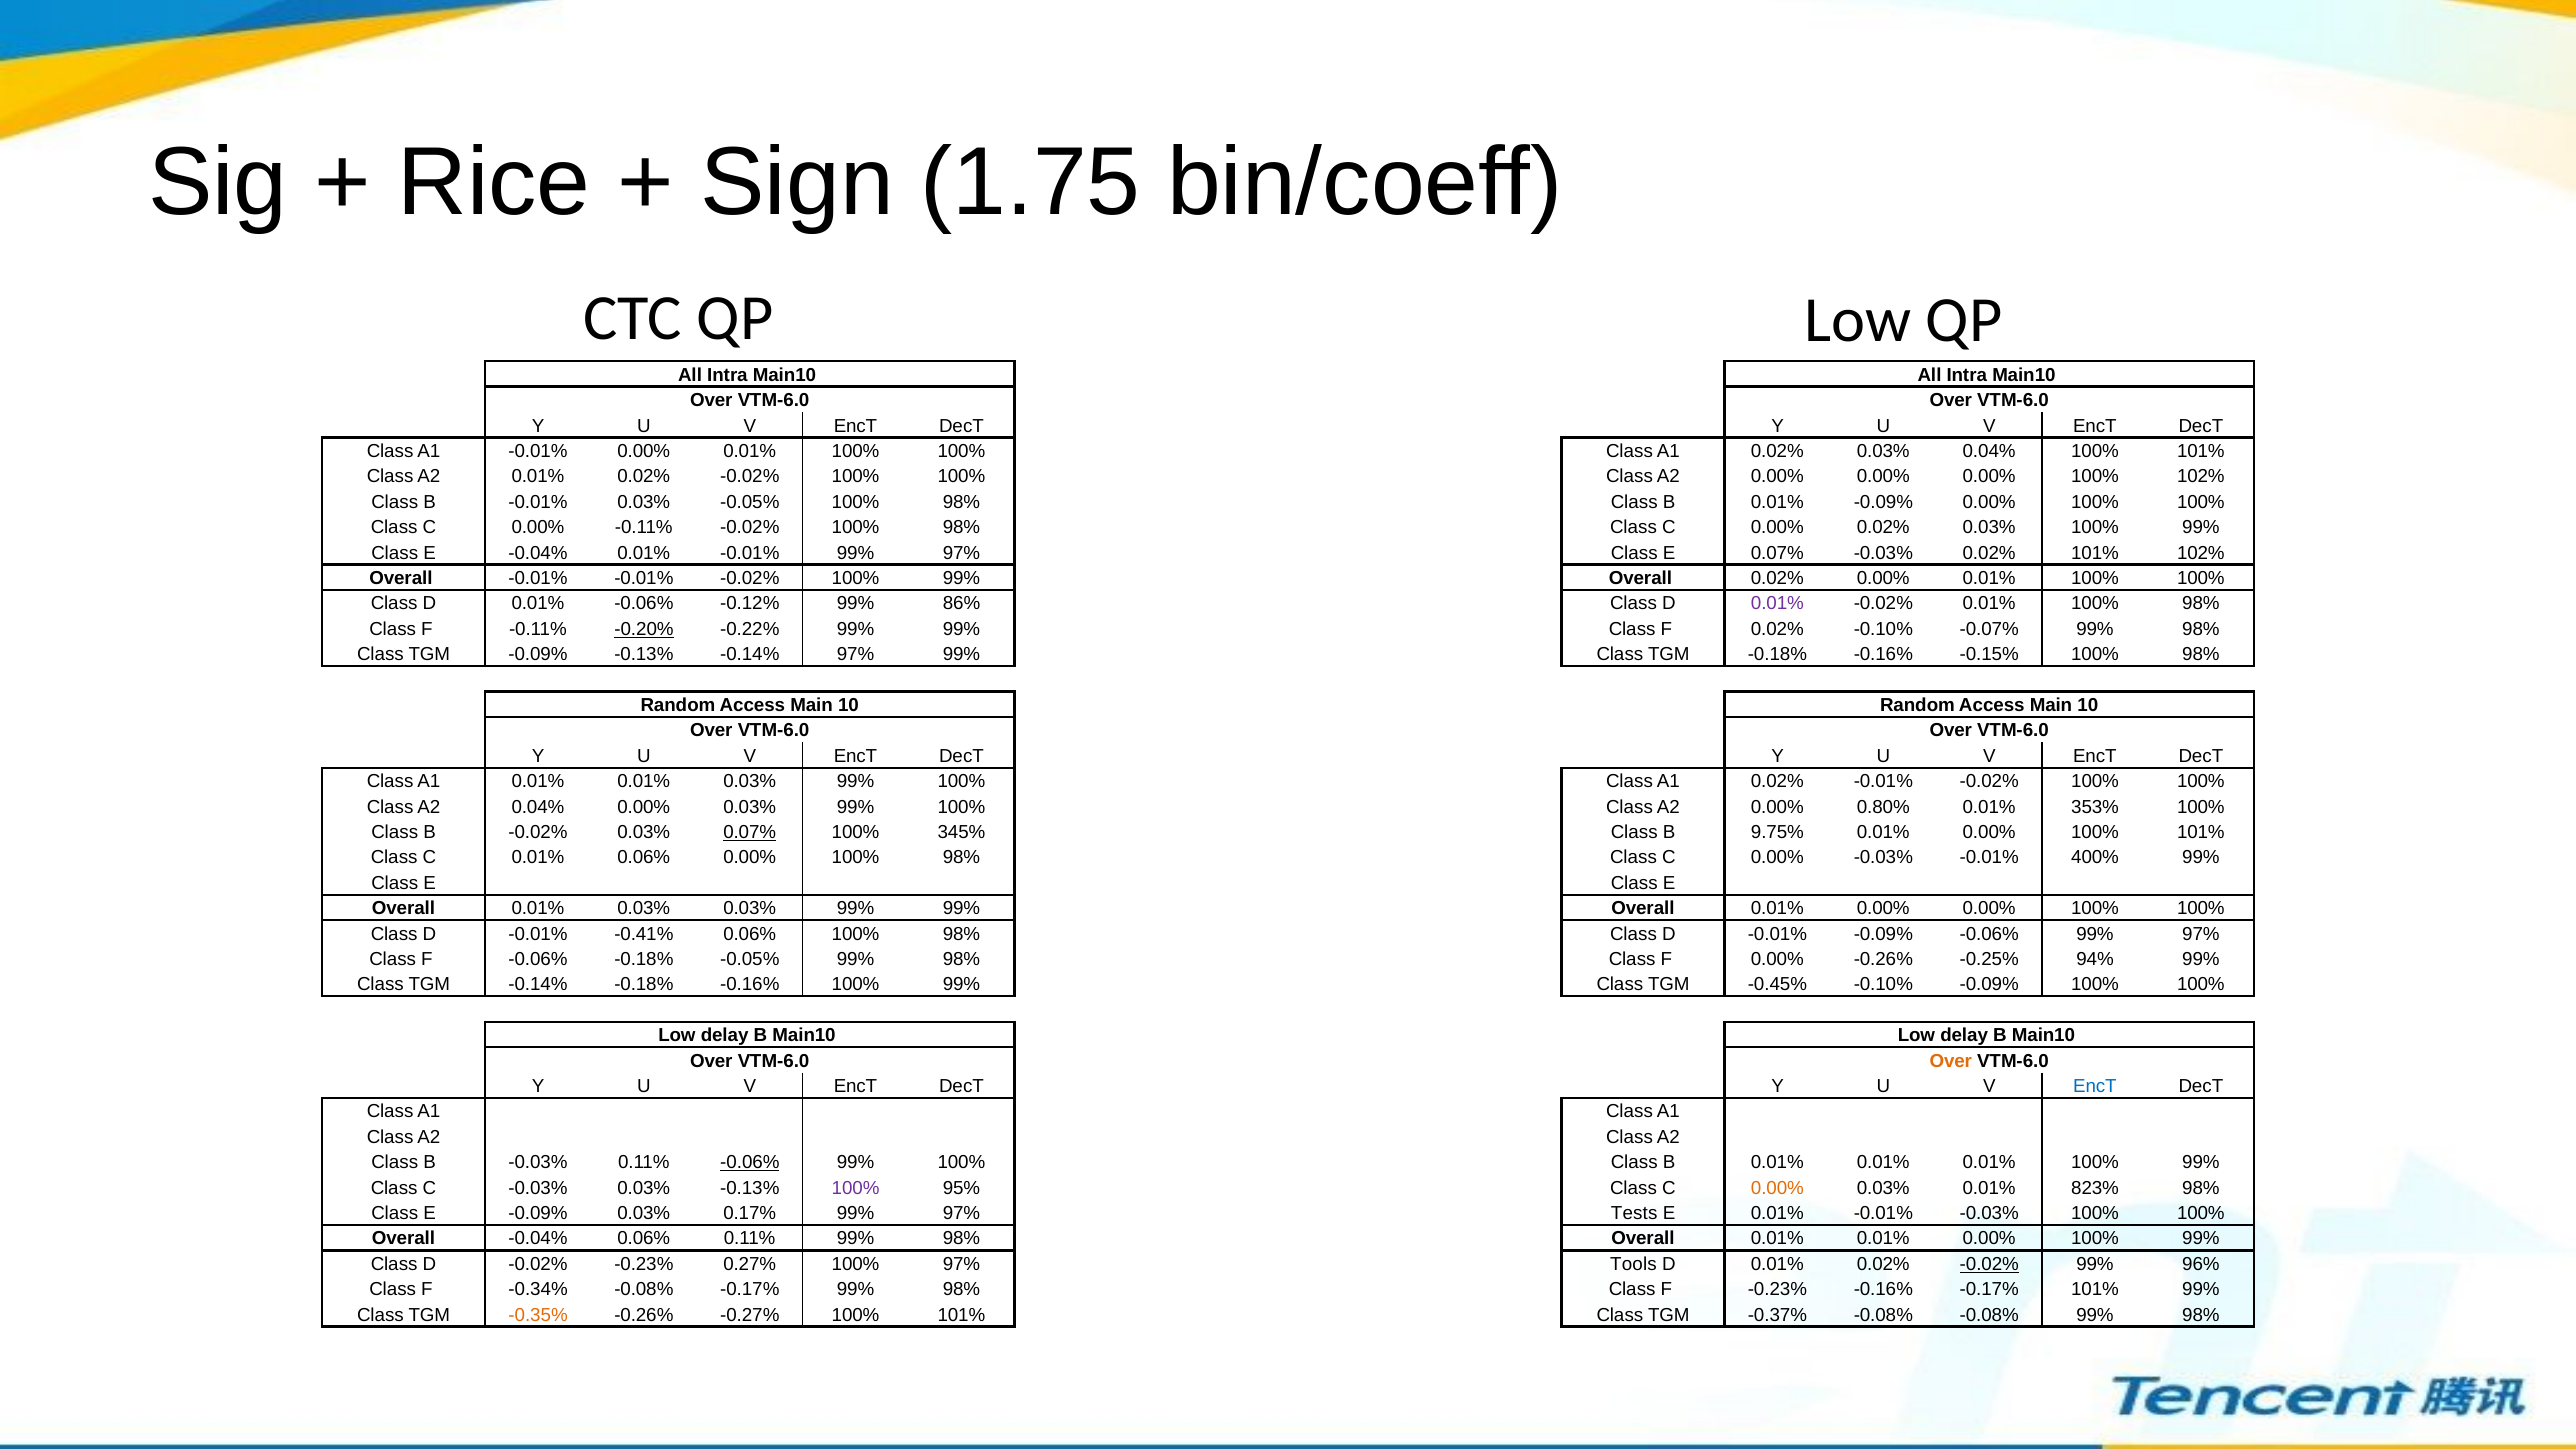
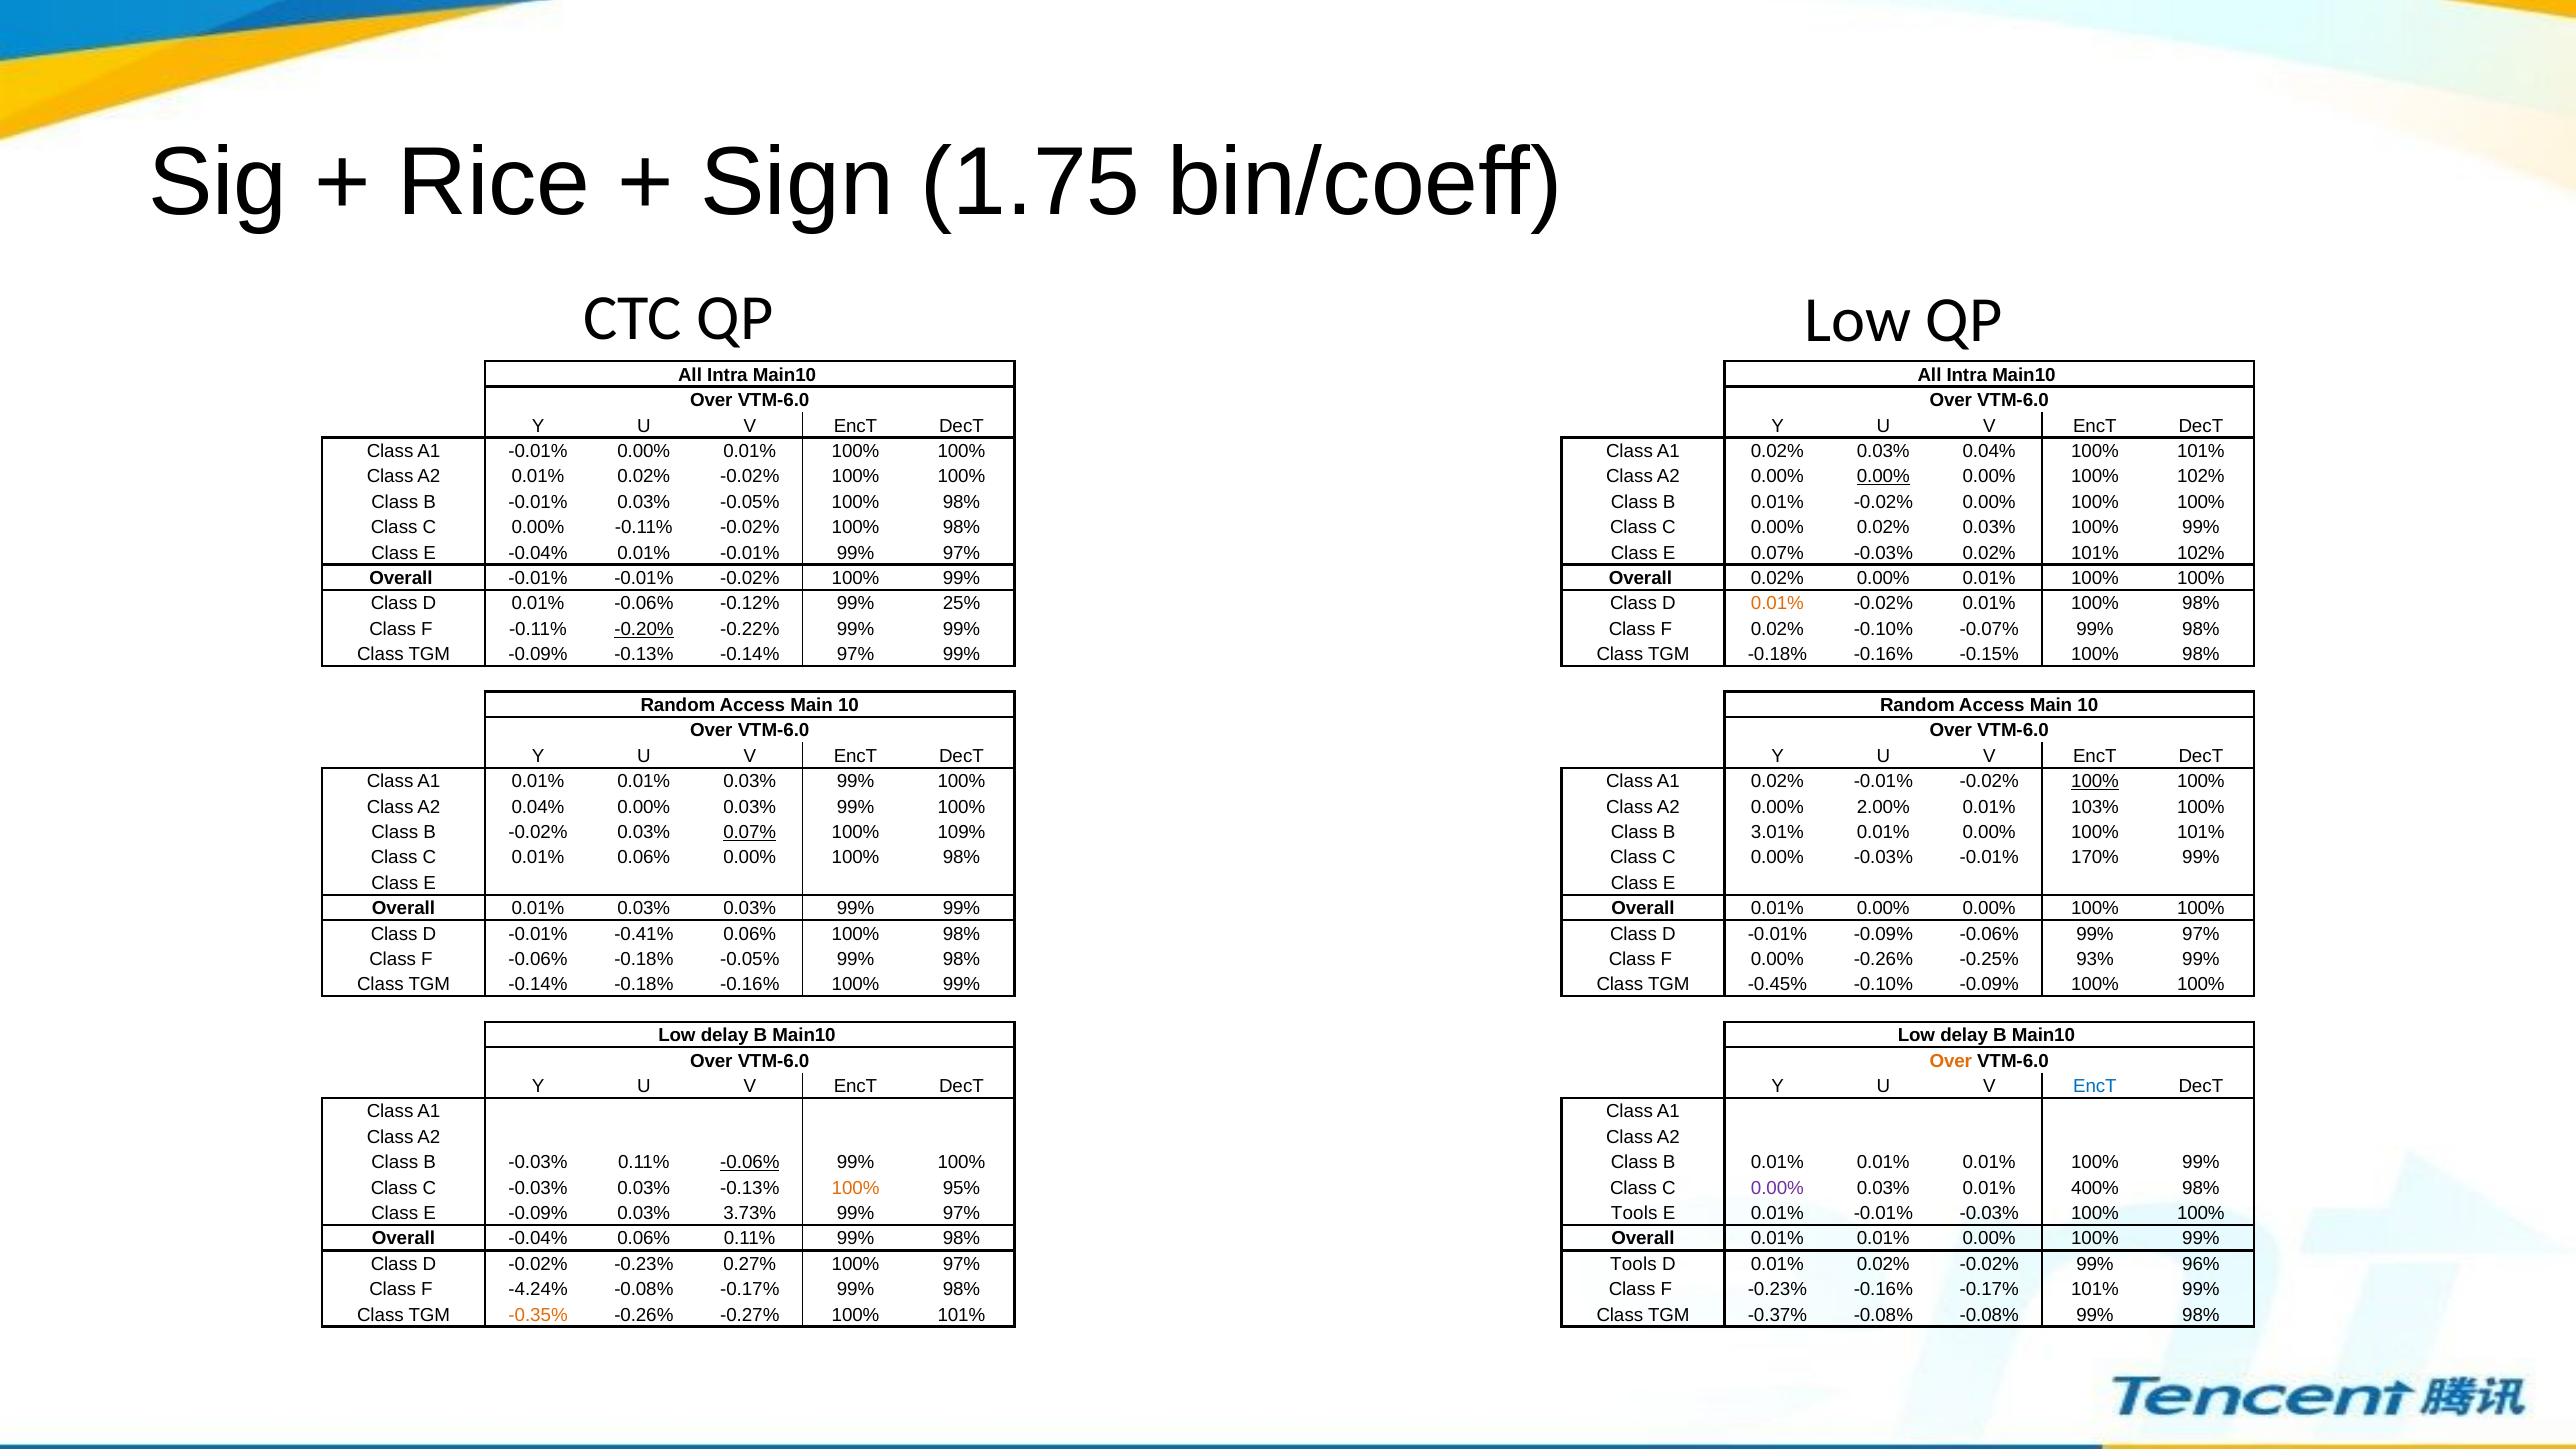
0.00% underline: none -> present (1883, 477)
B 0.01% -0.09%: -0.09% -> -0.02% (1883, 502)
86%: 86% -> 25% (962, 604)
0.01% colour: purple -> orange (1777, 604)
100% underline: none -> present (2095, 782)
0.80%: 0.80% -> 2.00% (1883, 807)
353%: 353% -> 103% (2095, 807)
345%: 345% -> 109% (961, 832)
9.75%: 9.75% -> 3.01% (1777, 832)
400%: 400% -> 170% (2095, 858)
94%: 94% -> 93% (2095, 959)
100% colour: purple -> orange (856, 1188)
0.00% colour: orange -> purple (1777, 1188)
823%: 823% -> 400% (2095, 1188)
0.17%: 0.17% -> 3.73% (750, 1213)
Tests: Tests -> Tools (1634, 1213)
-0.02% underline: present -> none (1989, 1264)
-0.34%: -0.34% -> -4.24% (538, 1290)
